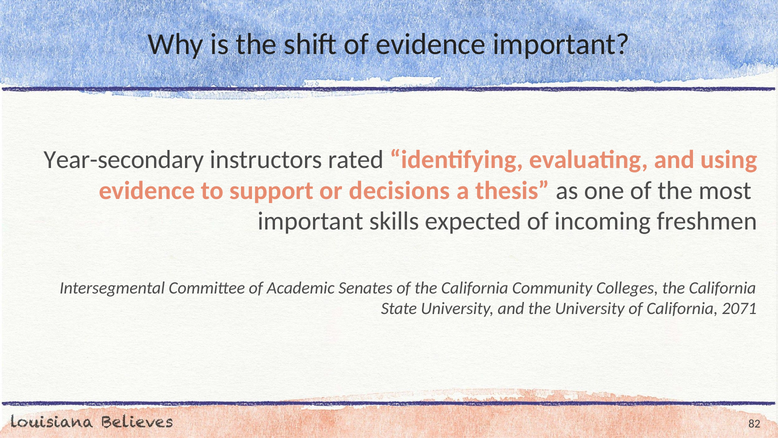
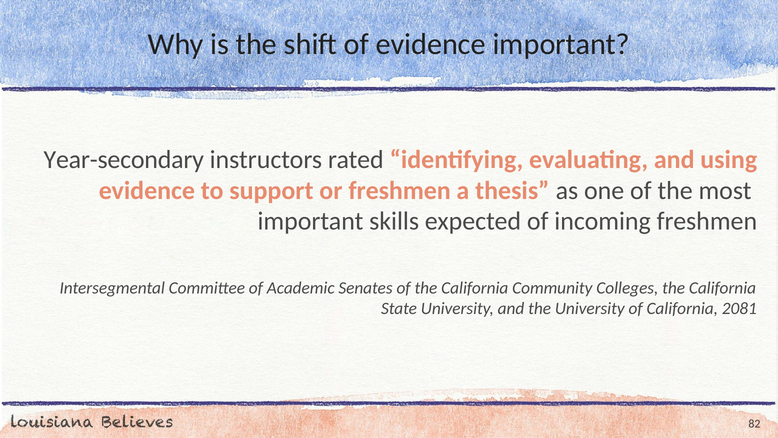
or decisions: decisions -> freshmen (400, 190)
2071: 2071 -> 2081 (739, 308)
